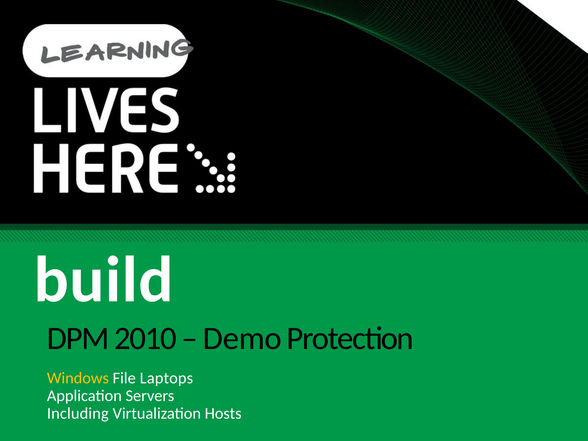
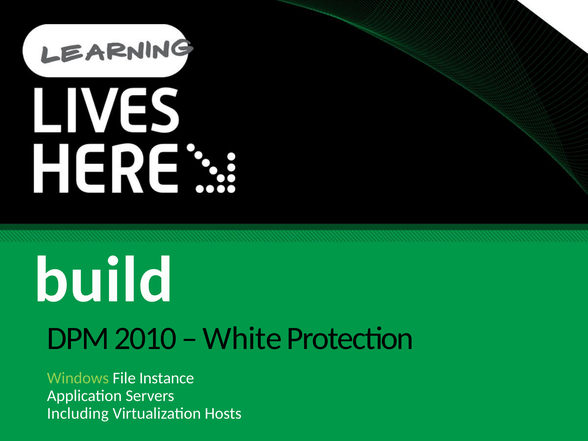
Demo: Demo -> White (242, 338)
Windows colour: yellow -> light green (78, 378)
Laptops: Laptops -> Instance (167, 378)
